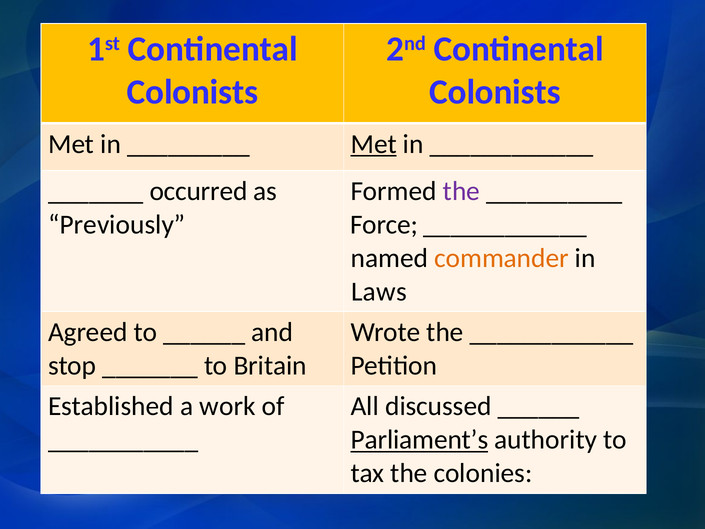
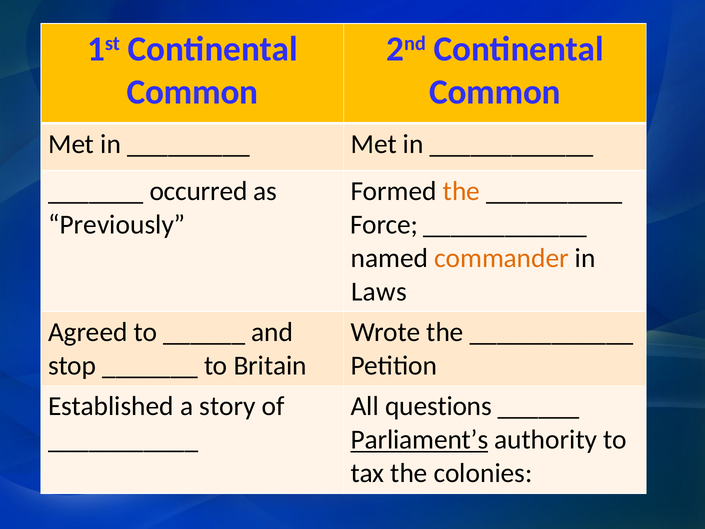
Colonists: Colonists -> Common (193, 92)
Colonists: Colonists -> Common (495, 92)
Met underline: present -> none (374, 144)
the colour: purple -> orange (461, 191)
work: work -> story (228, 406)
discussed: discussed -> questions (439, 406)
